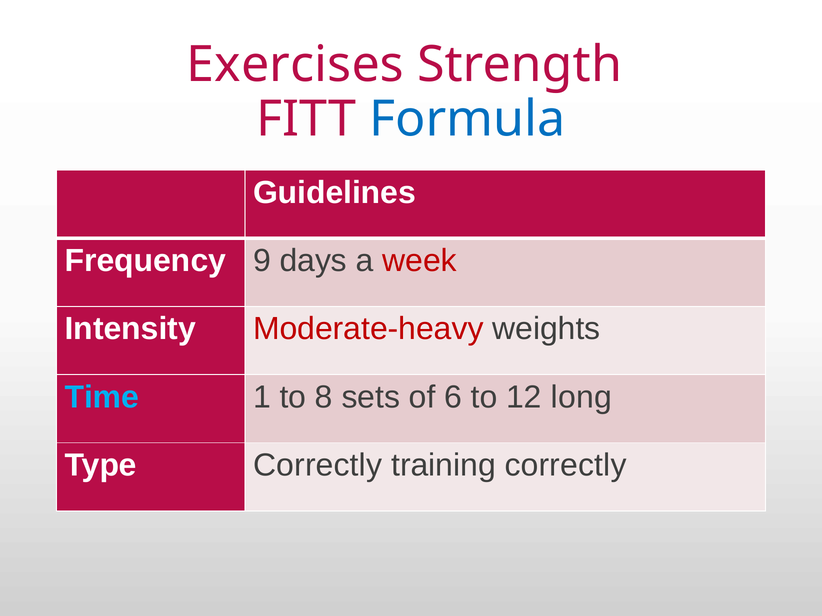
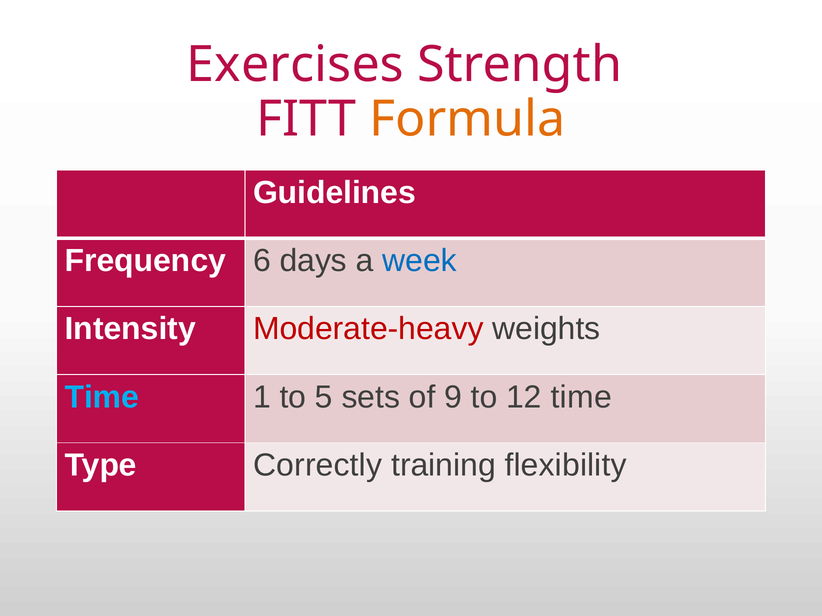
Formula colour: blue -> orange (467, 119)
9: 9 -> 6 (262, 261)
week colour: red -> blue (420, 261)
8: 8 -> 5 (324, 397)
6: 6 -> 9 (453, 397)
12 long: long -> time (581, 397)
training correctly: correctly -> flexibility (566, 466)
